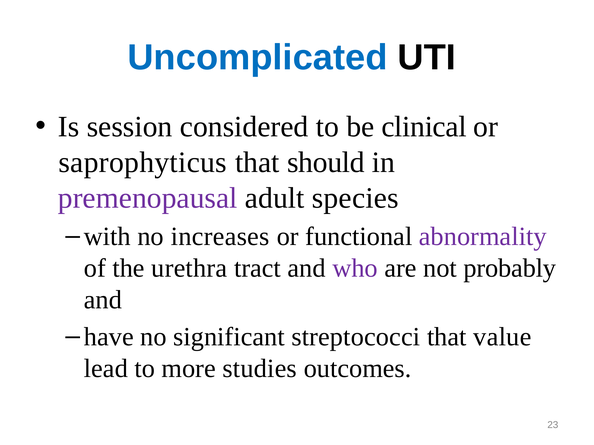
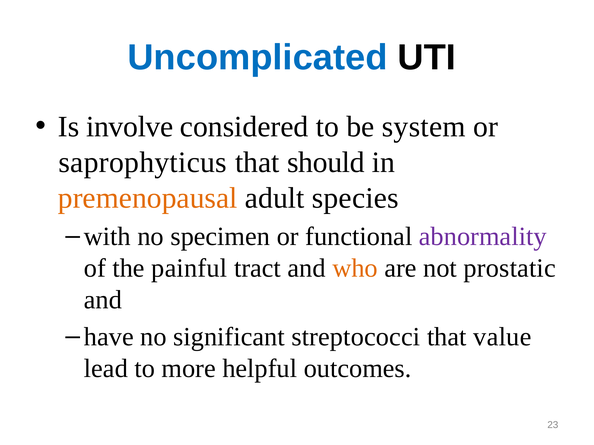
session: session -> involve (130, 127)
clinical: clinical -> system (424, 127)
premenopausal colour: purple -> orange (148, 198)
increases: increases -> specimen (220, 237)
urethra: urethra -> painful (189, 269)
who colour: purple -> orange (355, 269)
probably: probably -> prostatic (510, 269)
studies: studies -> helpful (260, 369)
